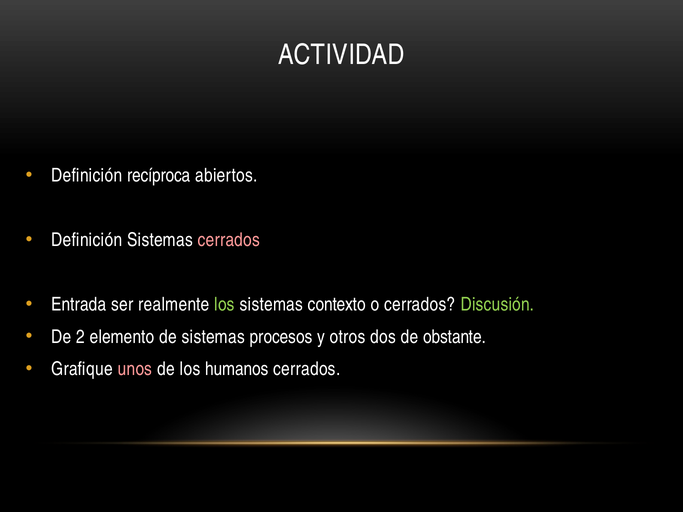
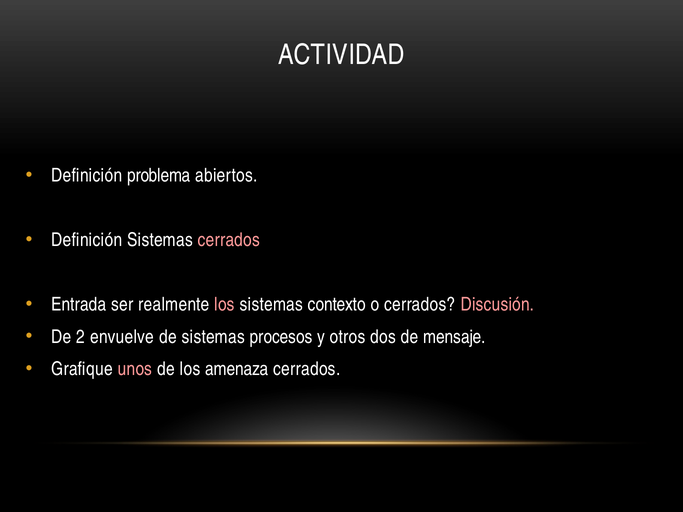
recíproca: recíproca -> problema (159, 175)
los colour: light green -> pink (225, 305)
Discusión colour: light green -> pink (498, 305)
elemento: elemento -> envuelve (122, 337)
obstante: obstante -> mensaje (455, 337)
humanos: humanos -> amenaza (237, 369)
